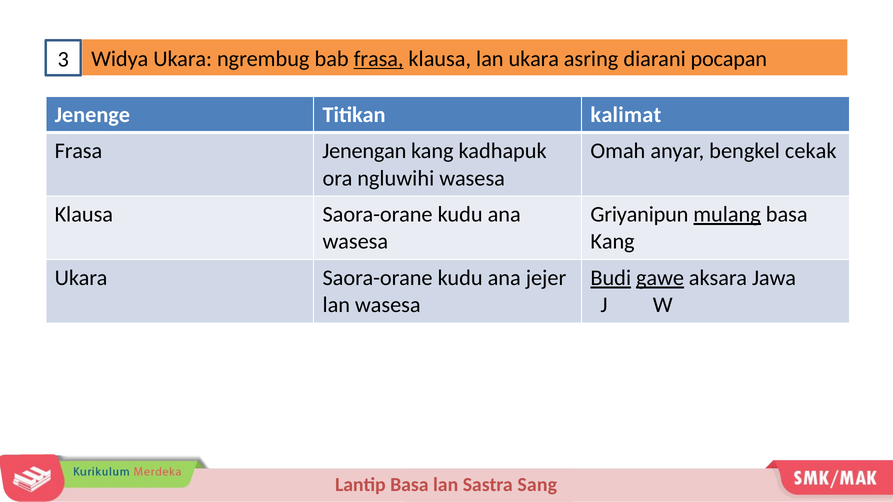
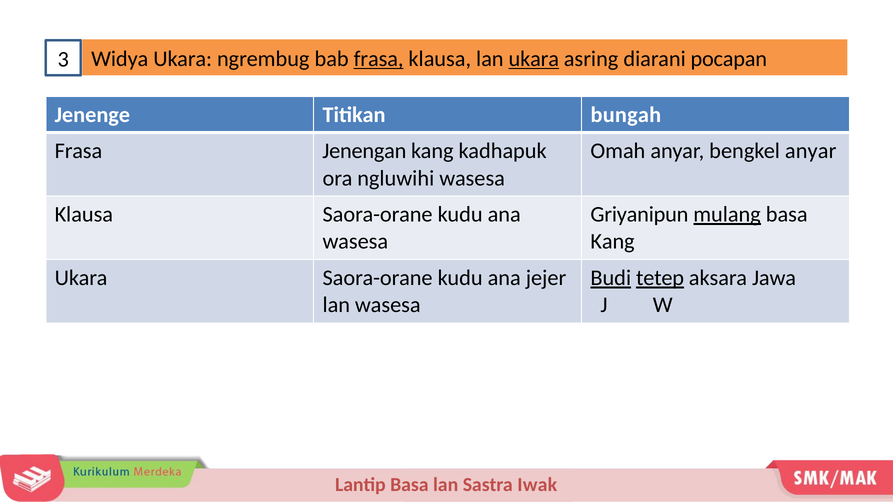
ukara underline: none -> present (534, 59)
kalimat: kalimat -> bungah (626, 115)
bengkel cekak: cekak -> anyar (811, 151)
gawe: gawe -> tetep (660, 278)
Sang: Sang -> Iwak (537, 485)
